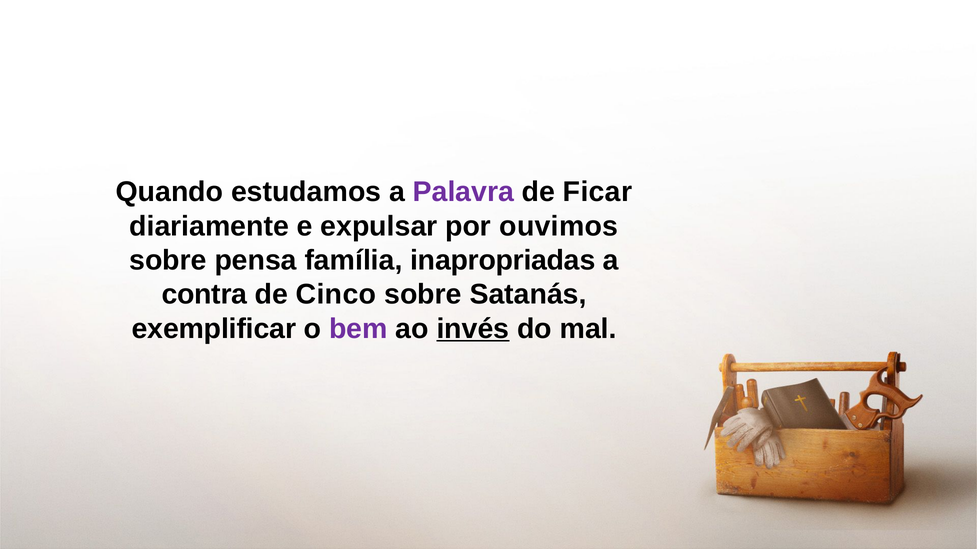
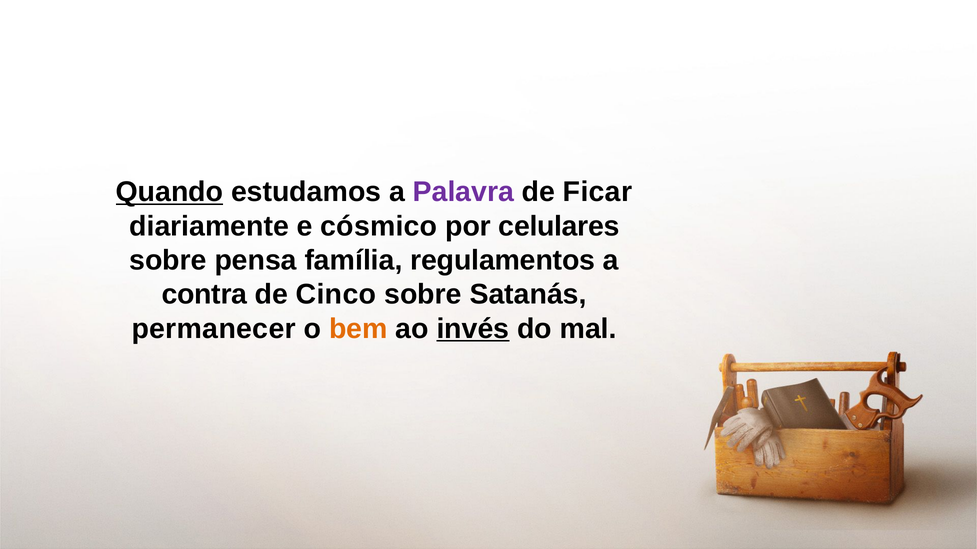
Quando underline: none -> present (170, 192)
expulsar: expulsar -> cósmico (379, 226)
ouvimos: ouvimos -> celulares (559, 226)
inapropriadas: inapropriadas -> regulamentos (503, 261)
exemplificar: exemplificar -> permanecer (214, 329)
bem colour: purple -> orange (358, 329)
